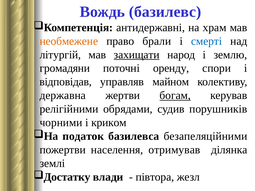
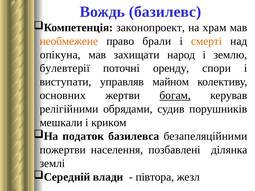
антидержавні: антидержавні -> законопроект (151, 28)
смерті colour: blue -> orange (207, 41)
літургій: літургій -> опікуна (60, 55)
захищати underline: present -> none (137, 55)
громадяни: громадяни -> булевтерії (65, 68)
відповідав: відповідав -> виступати (66, 82)
державна: державна -> основних (63, 96)
чорними: чорними -> мешкали (61, 123)
отримував: отримував -> позбавлені (174, 150)
Достатку: Достатку -> Середній (67, 177)
